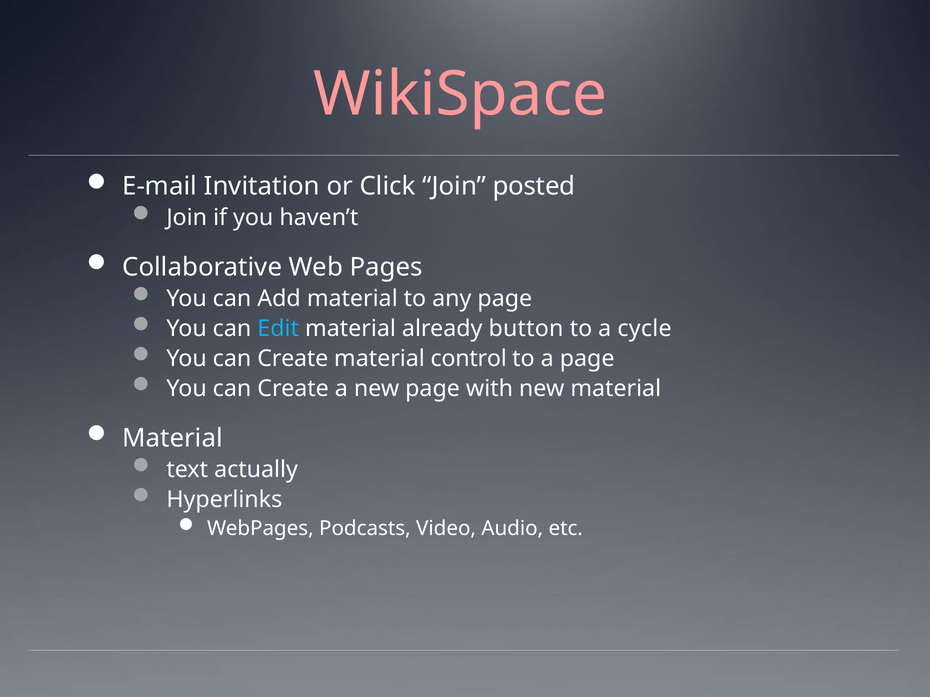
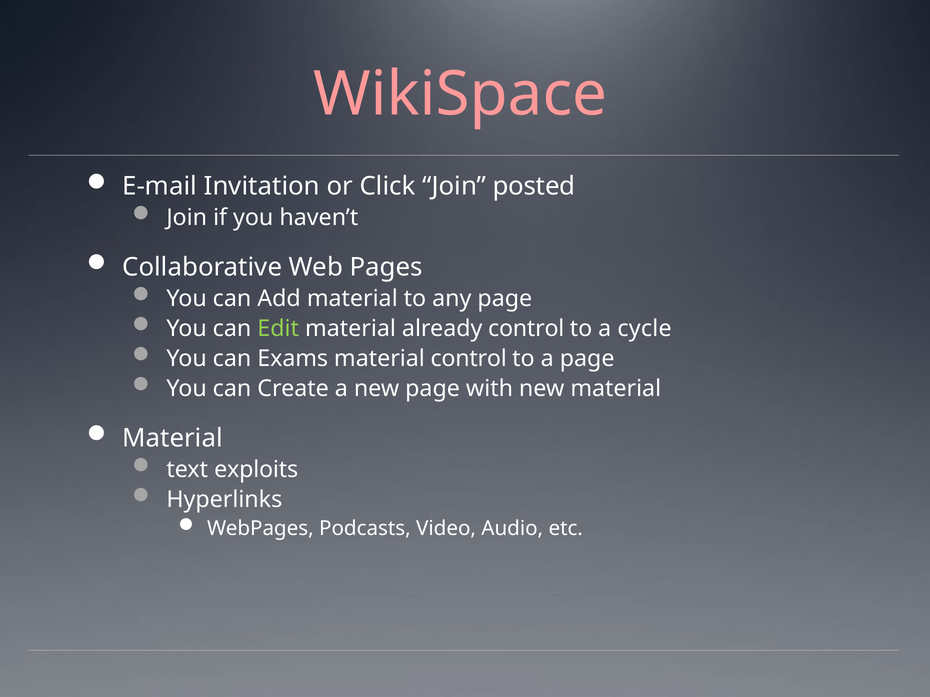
Edit colour: light blue -> light green (278, 329)
already button: button -> control (526, 329)
Create: Create -> Exams (293, 359)
actually: actually -> exploits (256, 470)
